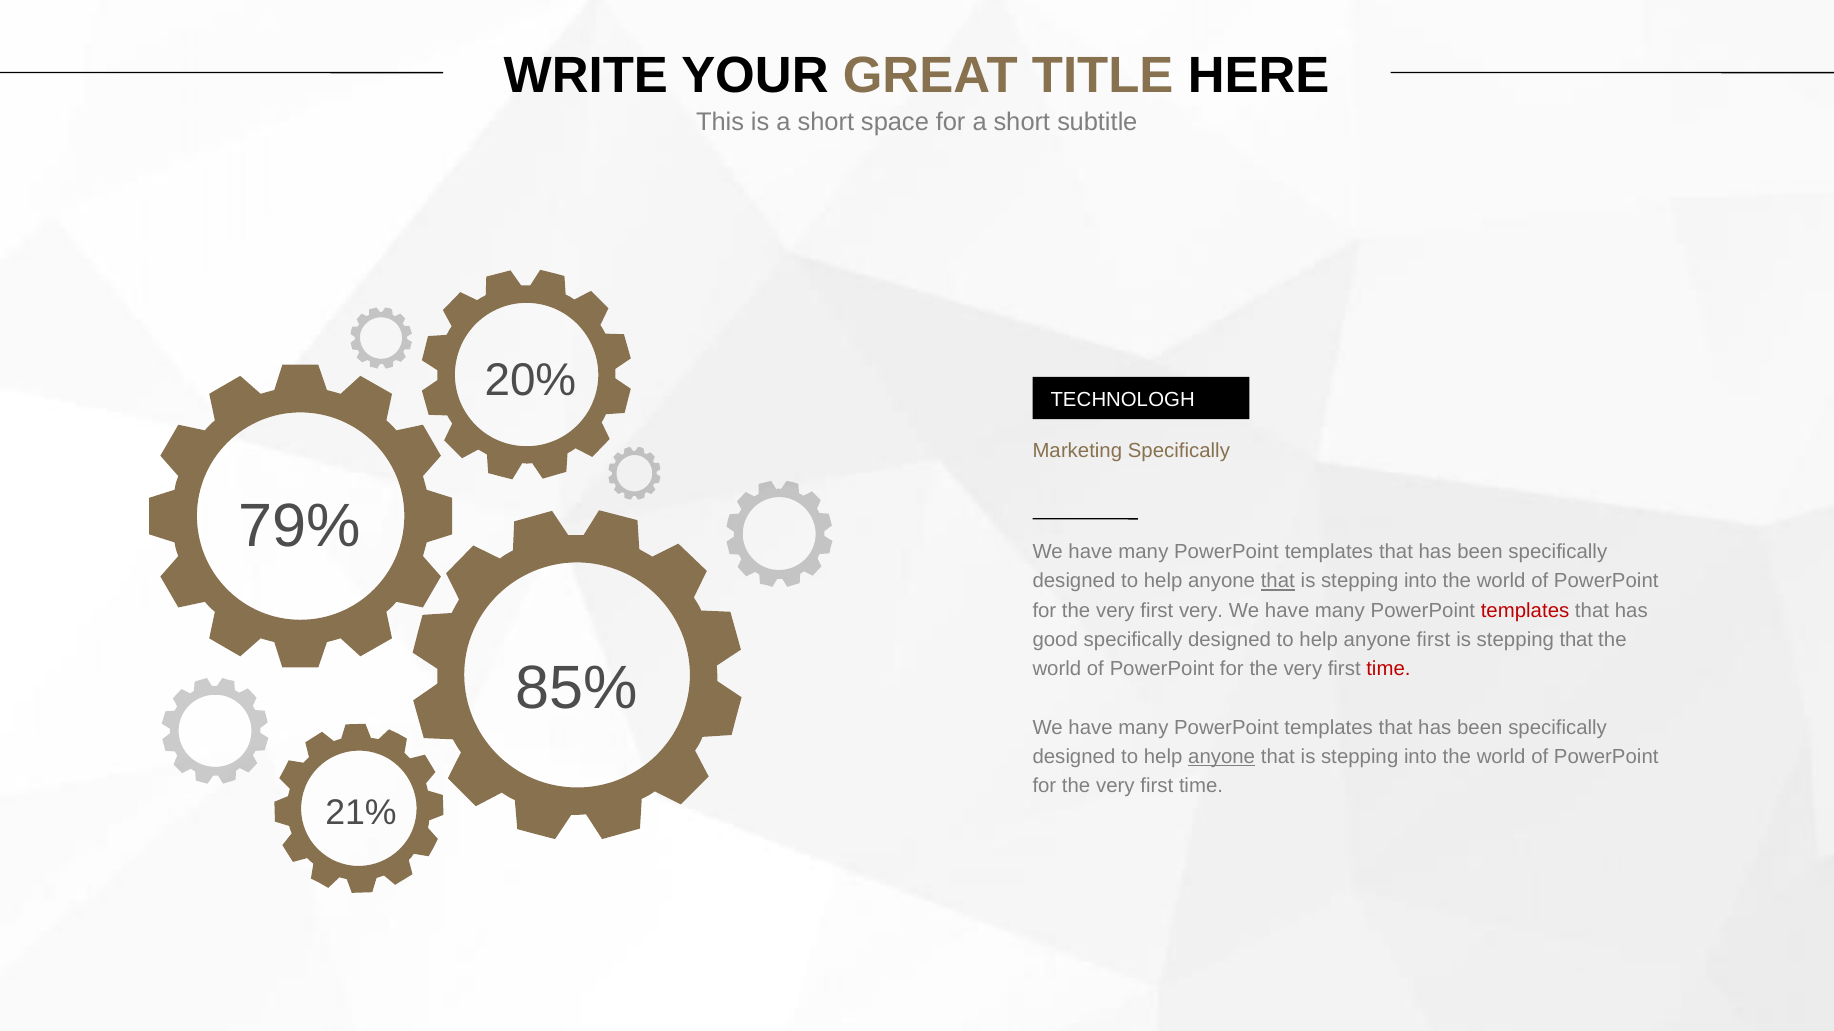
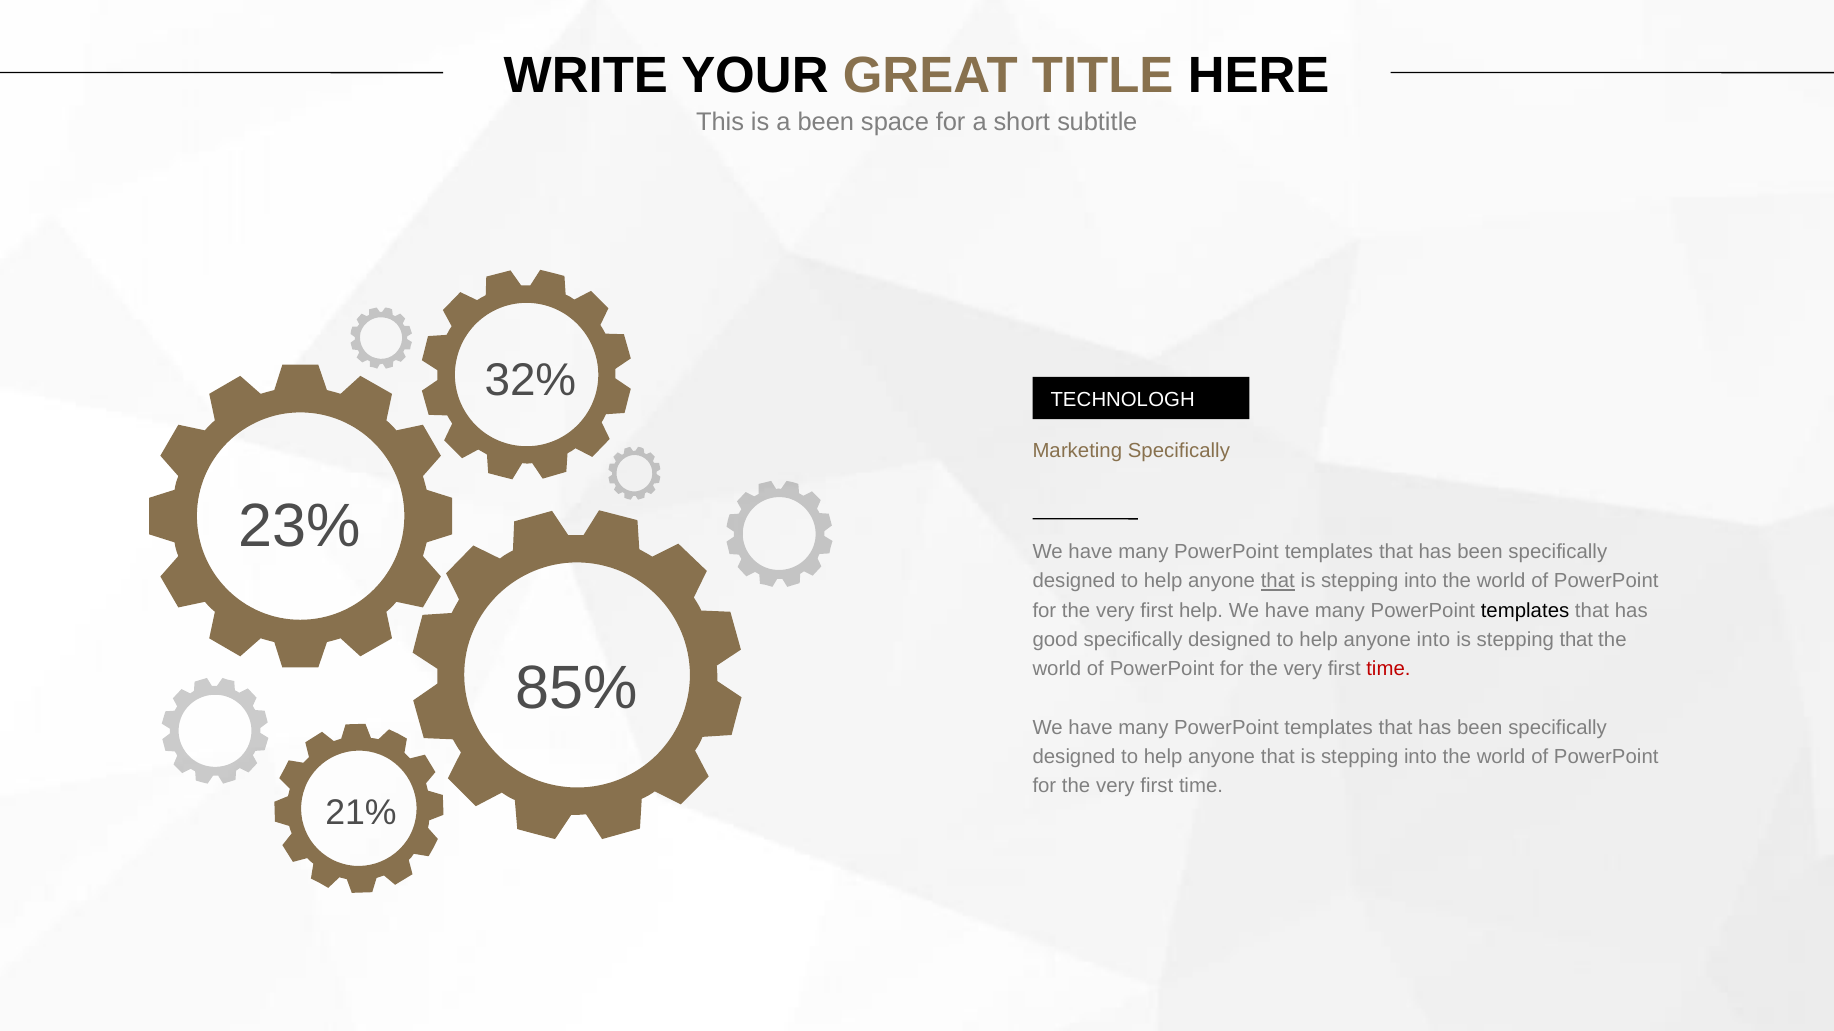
is a short: short -> been (826, 122)
20%: 20% -> 32% (530, 380)
79%: 79% -> 23% (300, 527)
first very: very -> help (1201, 611)
templates colour: red -> black (1525, 611)
anyone first: first -> into (1433, 640)
anyone underline: present -> none (1222, 757)
